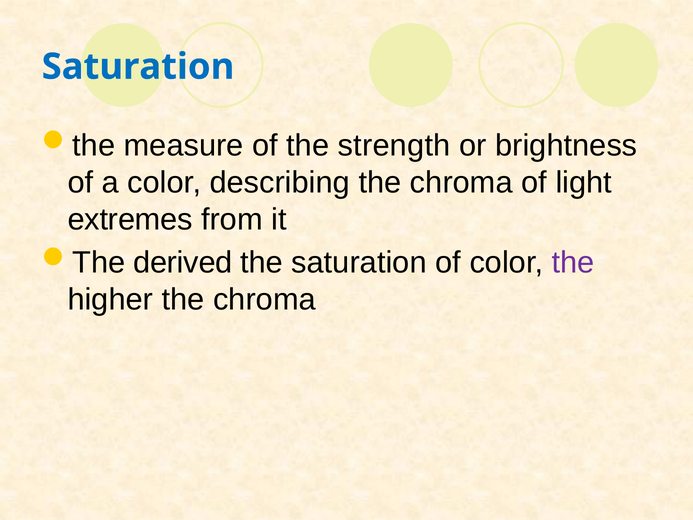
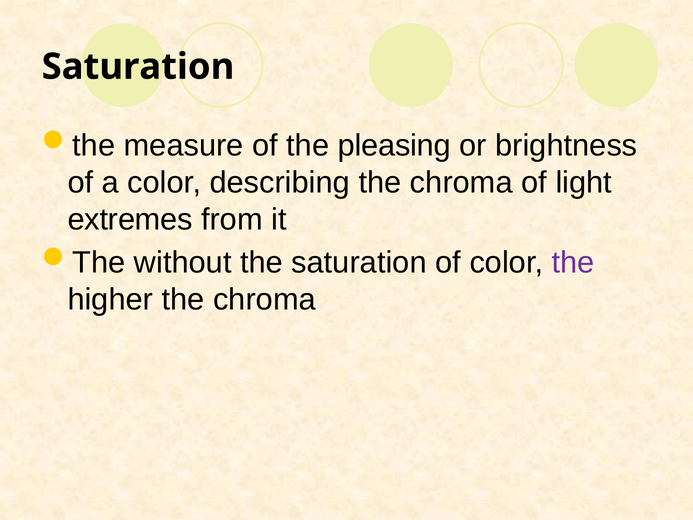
Saturation colour: blue -> black (138, 67)
strength: strength -> pleasing (394, 145)
derived: derived -> without (183, 262)
